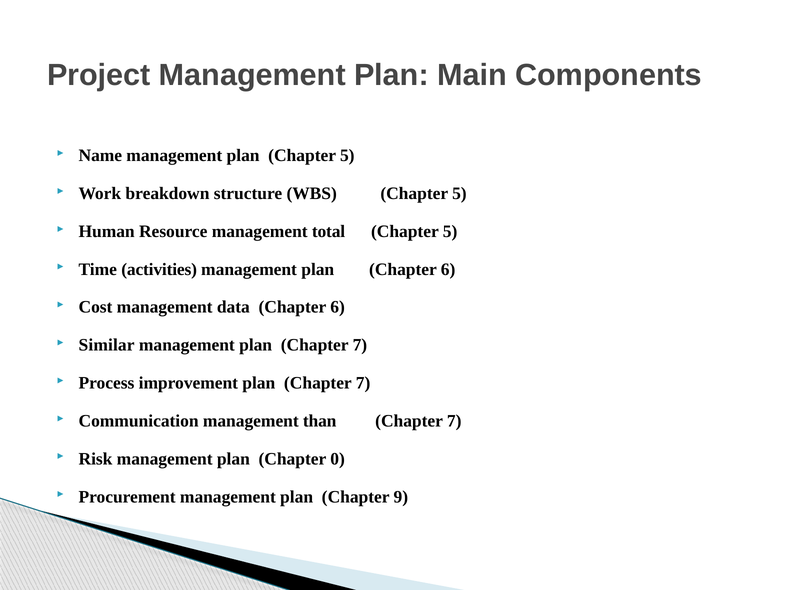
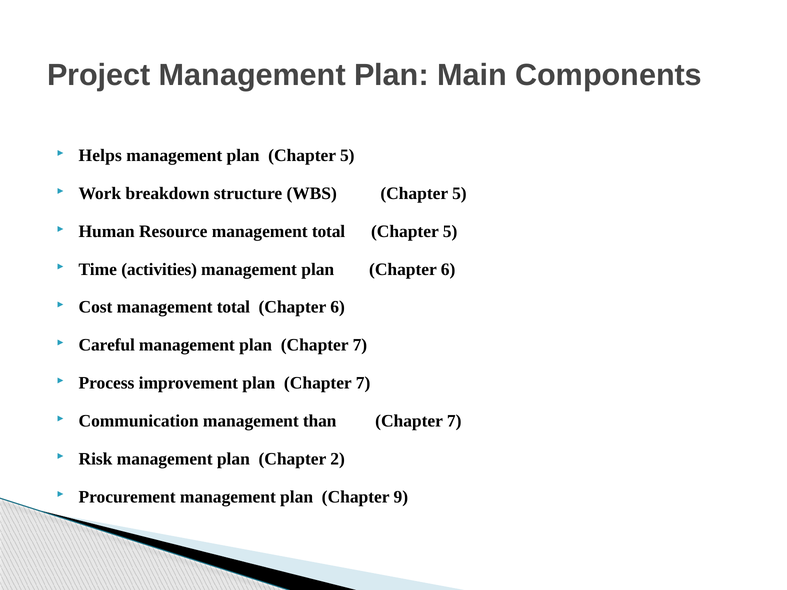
Name: Name -> Helps (100, 156)
Cost management data: data -> total (233, 307)
Similar: Similar -> Careful (107, 345)
0: 0 -> 2 (338, 459)
